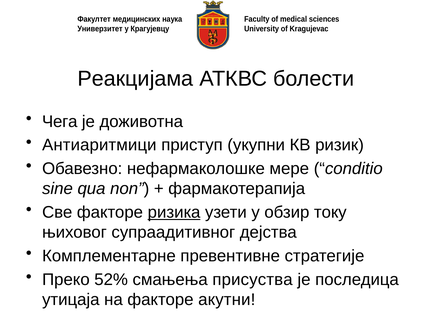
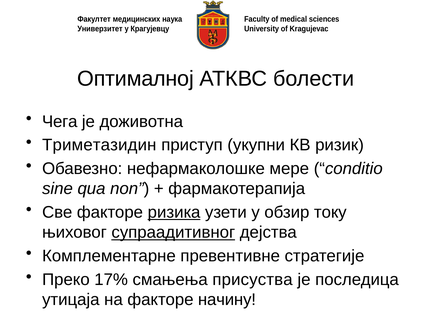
Реакцијама: Реакцијама -> Оптималној (136, 79)
Антиаритмици: Антиаритмици -> Триметазидин (99, 145)
супраадитивног underline: none -> present (173, 232)
52%: 52% -> 17% (111, 280)
акутни: акутни -> начину (227, 300)
